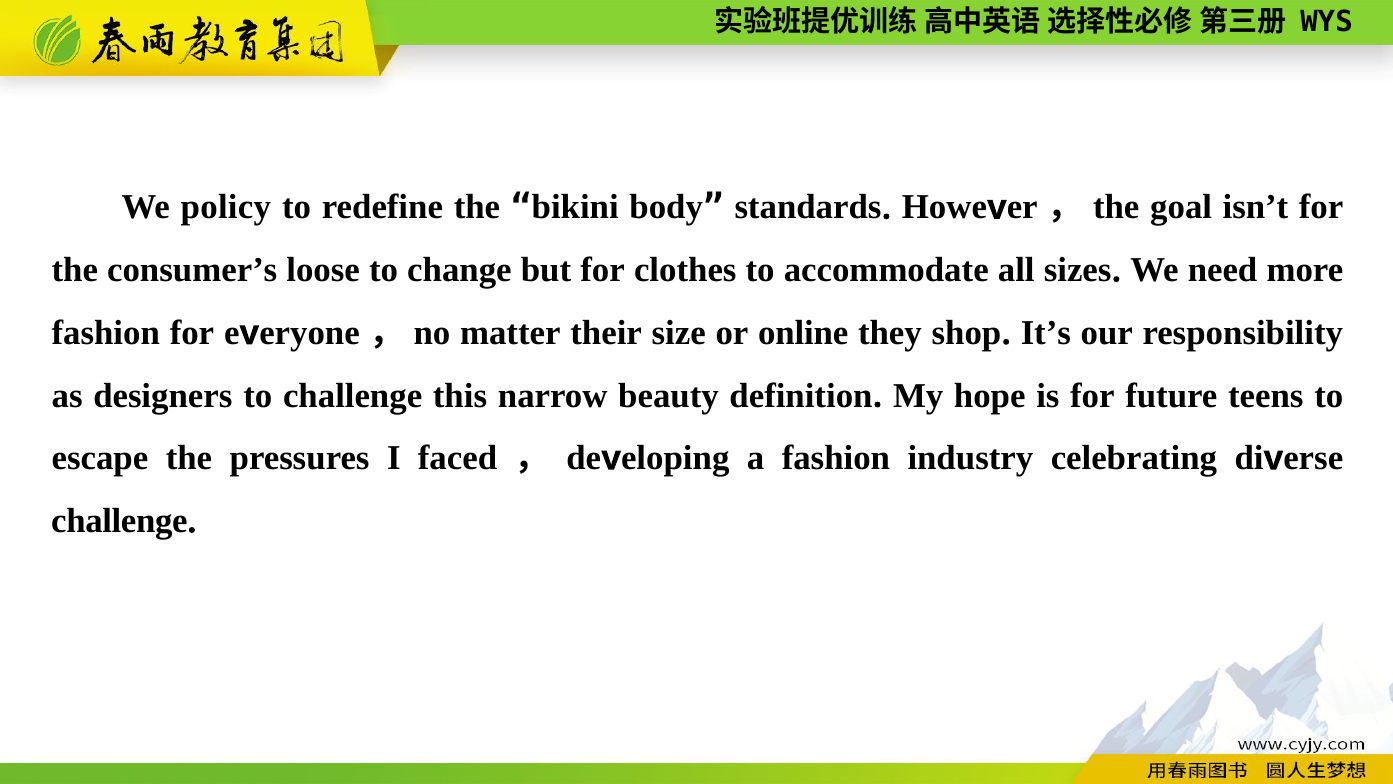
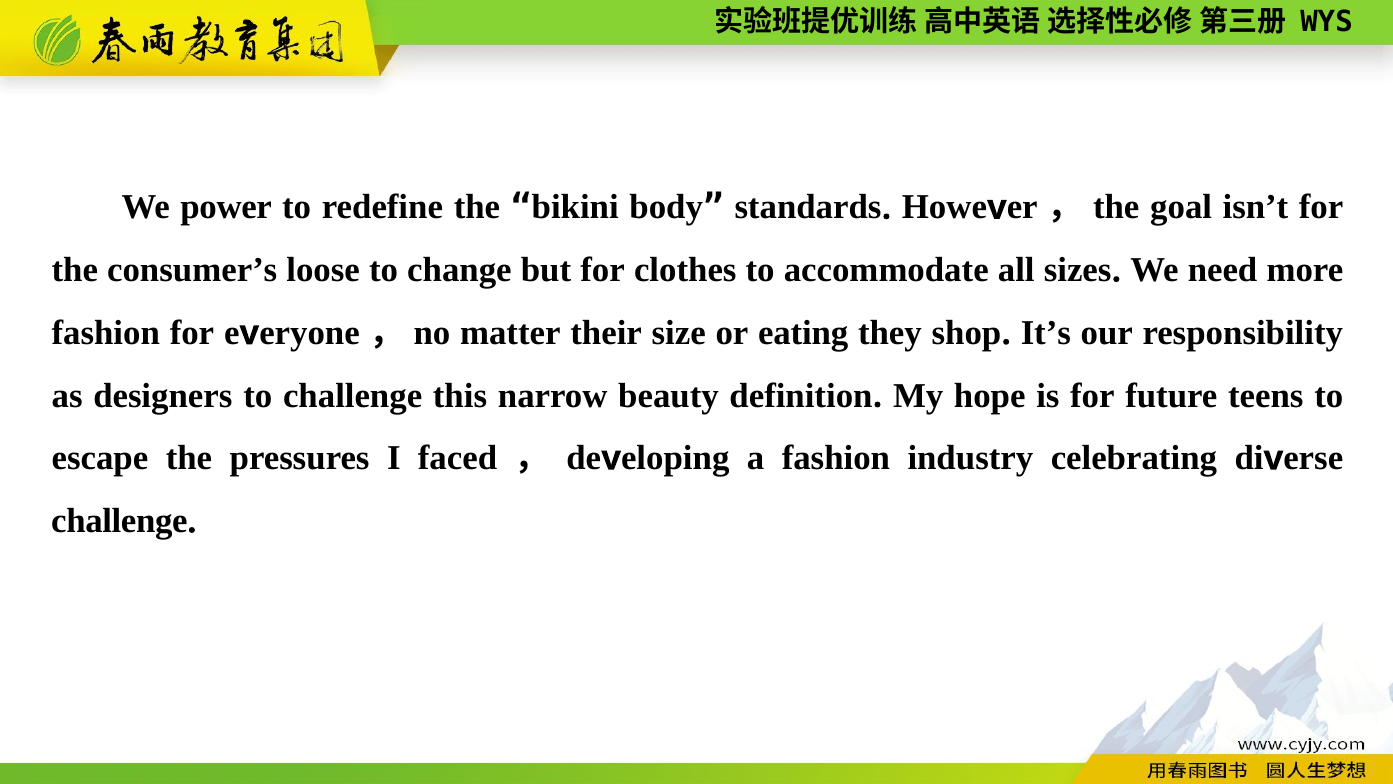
policy: policy -> power (226, 207)
online: online -> eating (803, 333)
